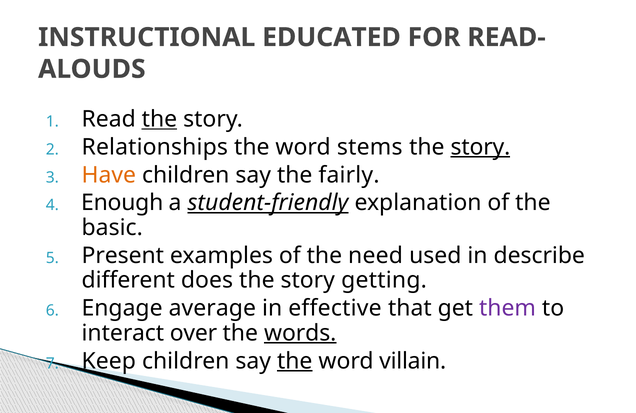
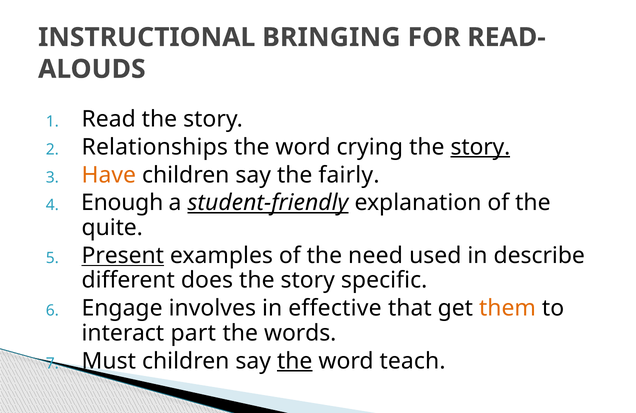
EDUCATED: EDUCATED -> BRINGING (331, 37)
the underline: present -> none (159, 119)
stems: stems -> crying (370, 147)
basic: basic -> quite (112, 228)
Present underline: none -> present (123, 256)
getting: getting -> specific (384, 281)
average: average -> involves (212, 309)
them colour: purple -> orange (507, 309)
over: over -> part (193, 333)
words underline: present -> none (300, 333)
Keep: Keep -> Must (109, 361)
villain: villain -> teach (413, 361)
